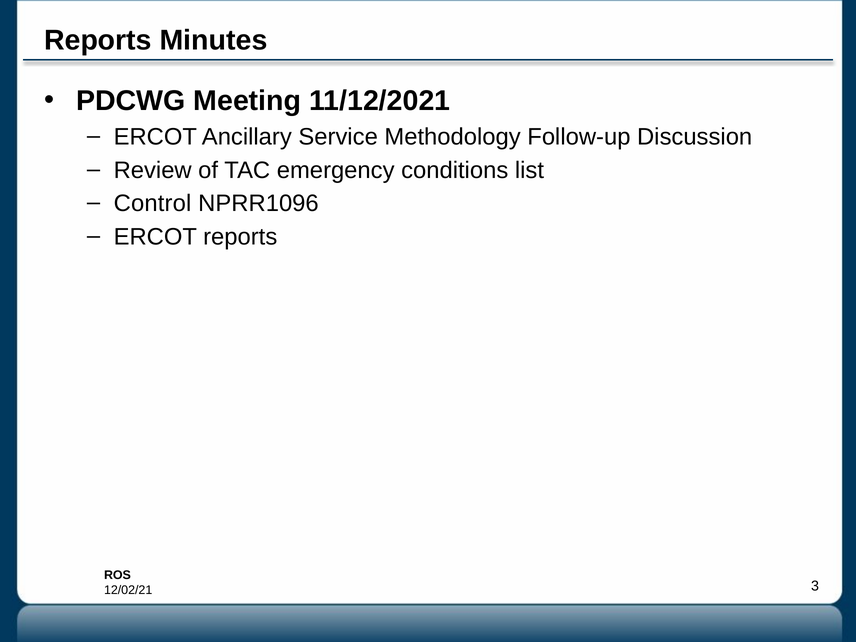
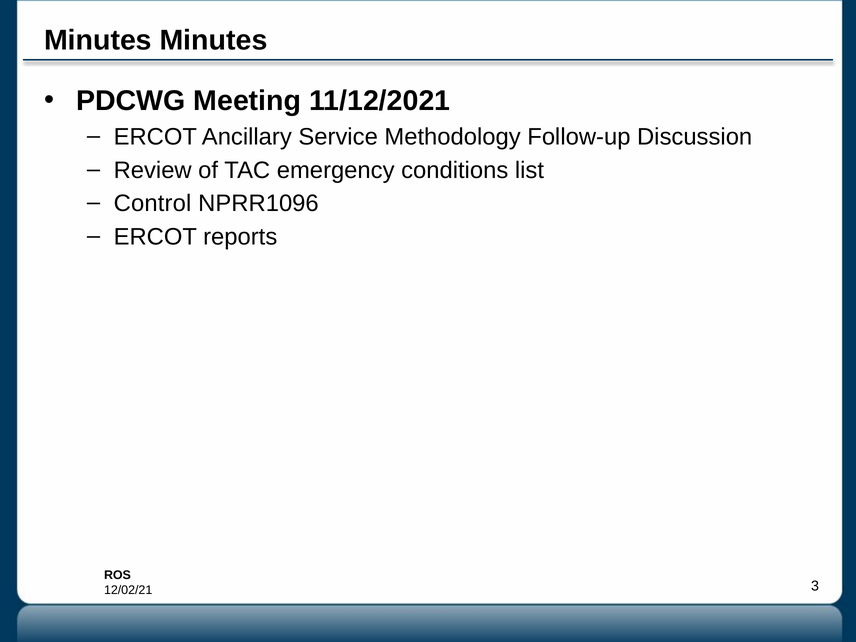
Reports: Reports -> Minutes (98, 40)
